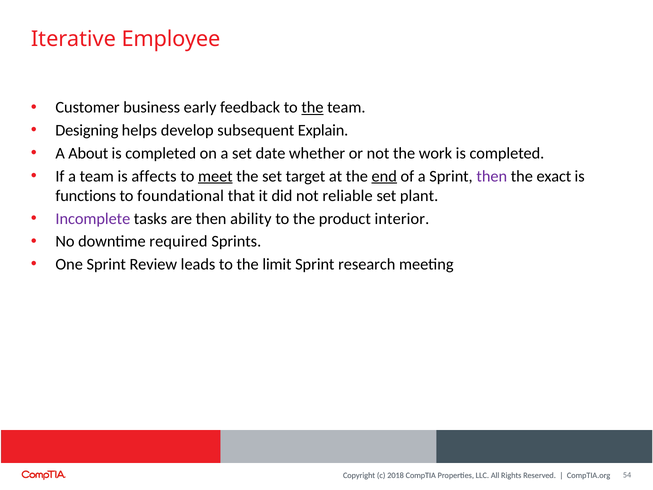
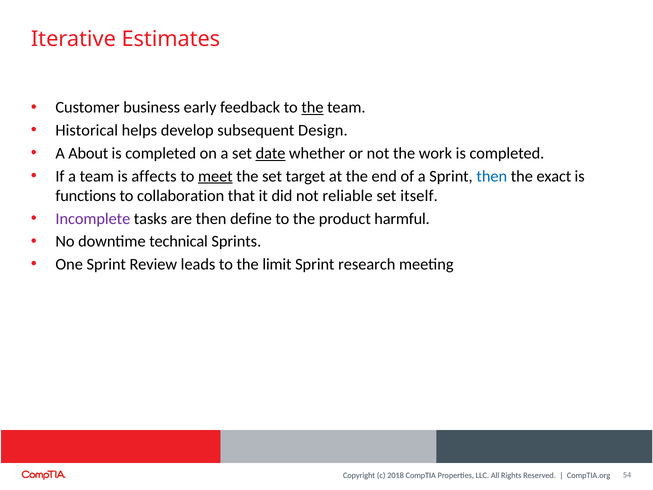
Employee: Employee -> Estimates (171, 39)
Designing: Designing -> Historical (87, 130)
Explain: Explain -> Design (323, 130)
date underline: none -> present (271, 153)
end underline: present -> none (384, 176)
then colour: purple -> blue (492, 176)
foundational: foundational -> collaboration (181, 196)
plant: plant -> itself (419, 196)
ability: ability -> define (251, 219)
interior: interior -> harmful (402, 219)
required: required -> technical (179, 241)
